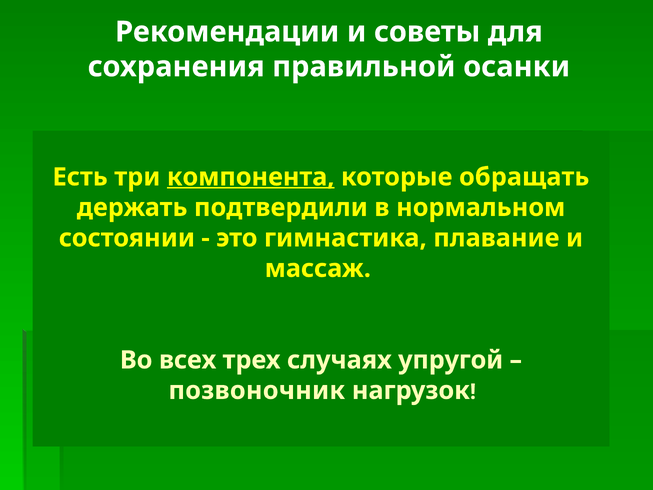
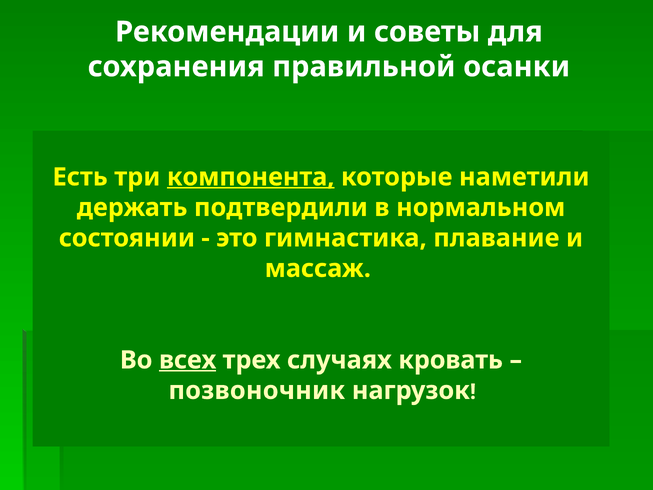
обращать: обращать -> наметили (524, 177)
всех underline: none -> present (188, 360)
упругой: упругой -> кровать (451, 360)
